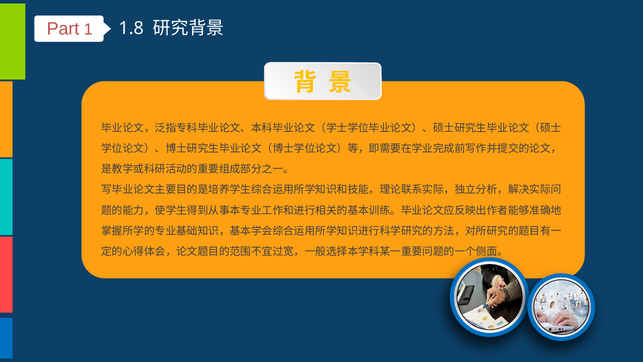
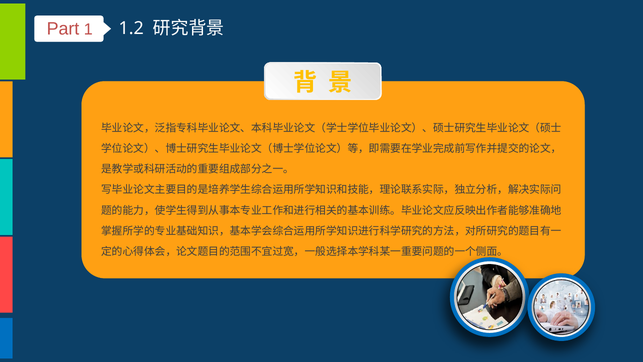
1.8: 1.8 -> 1.2 (131, 28)
